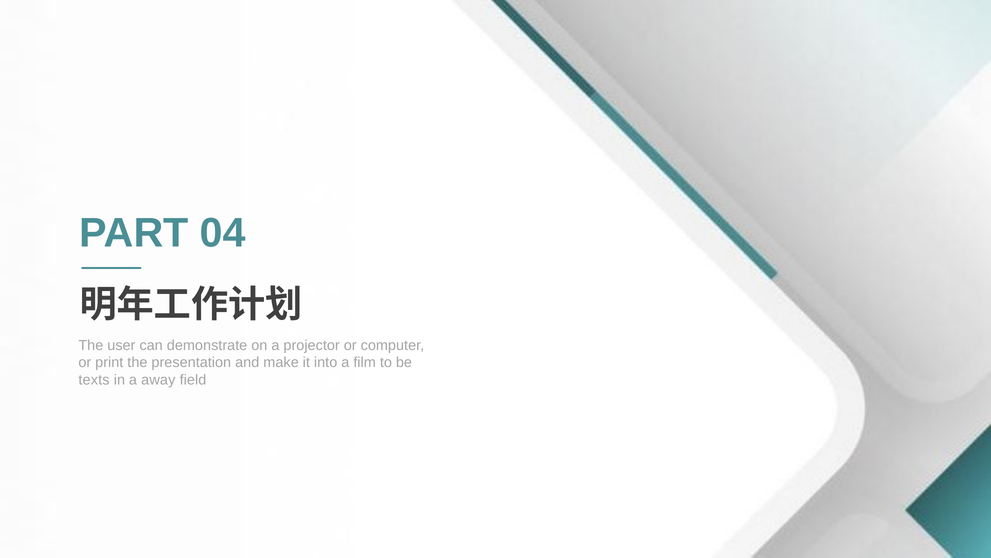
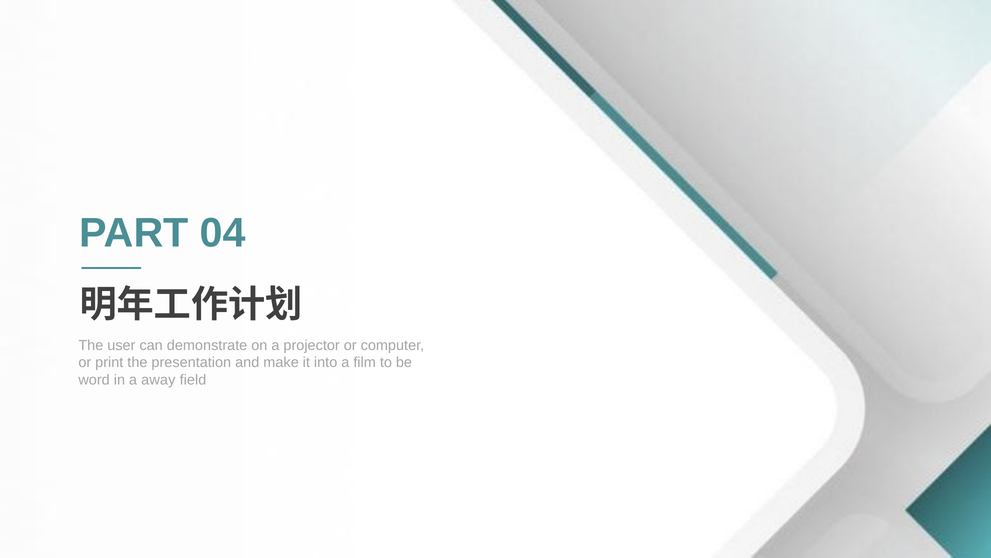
texts: texts -> word (94, 380)
